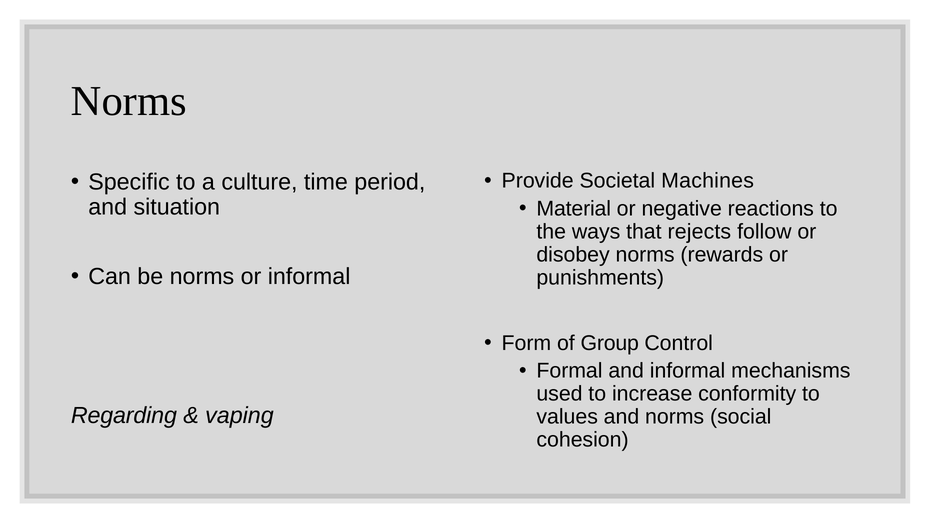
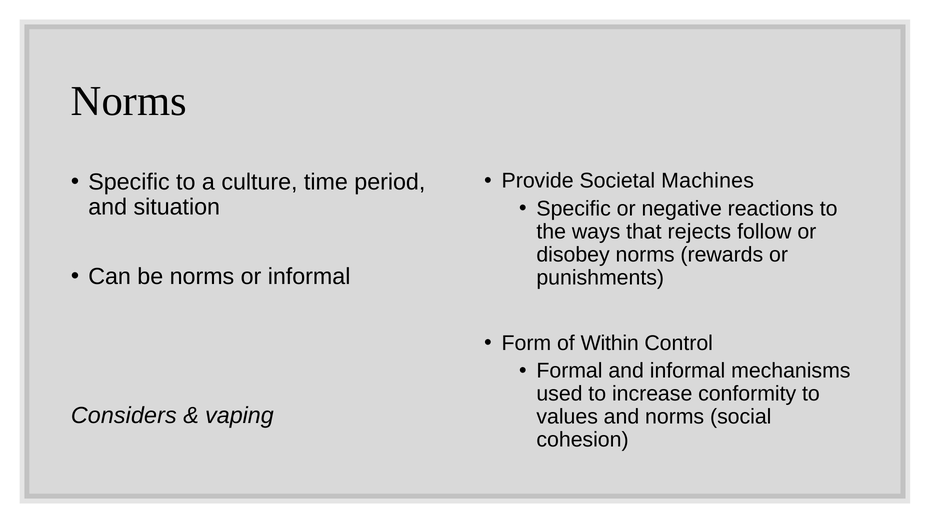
Material: Material -> Specific (574, 209)
Group: Group -> Within (610, 343)
Regarding: Regarding -> Considers (124, 416)
